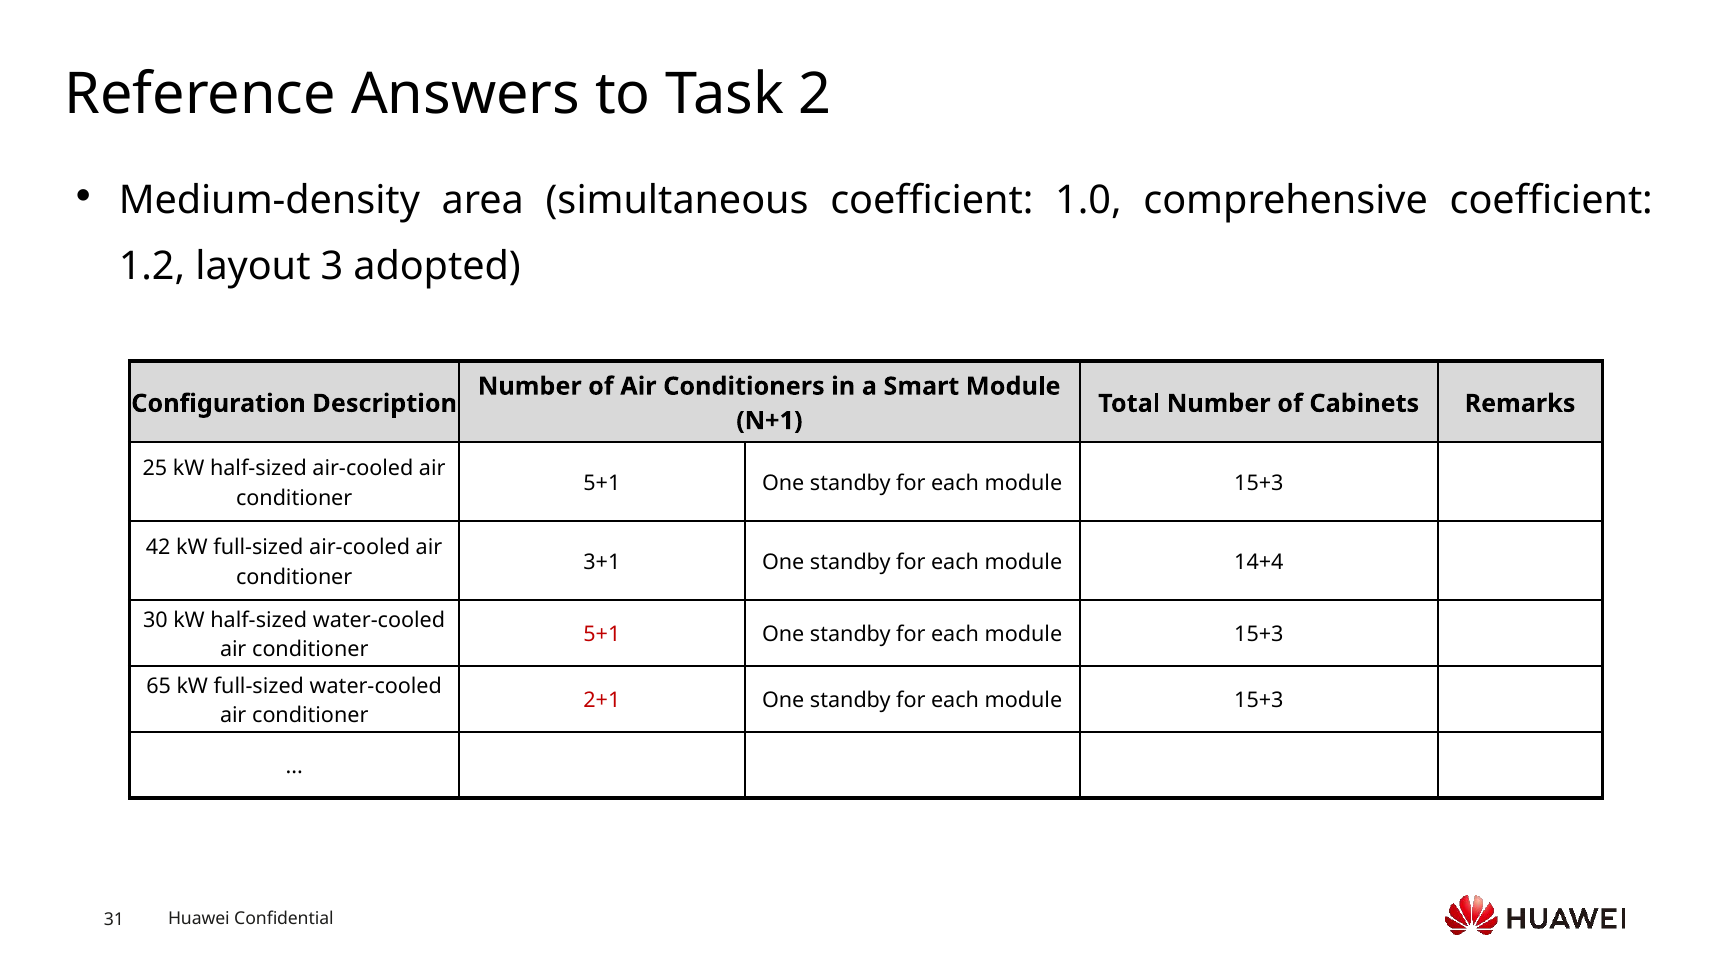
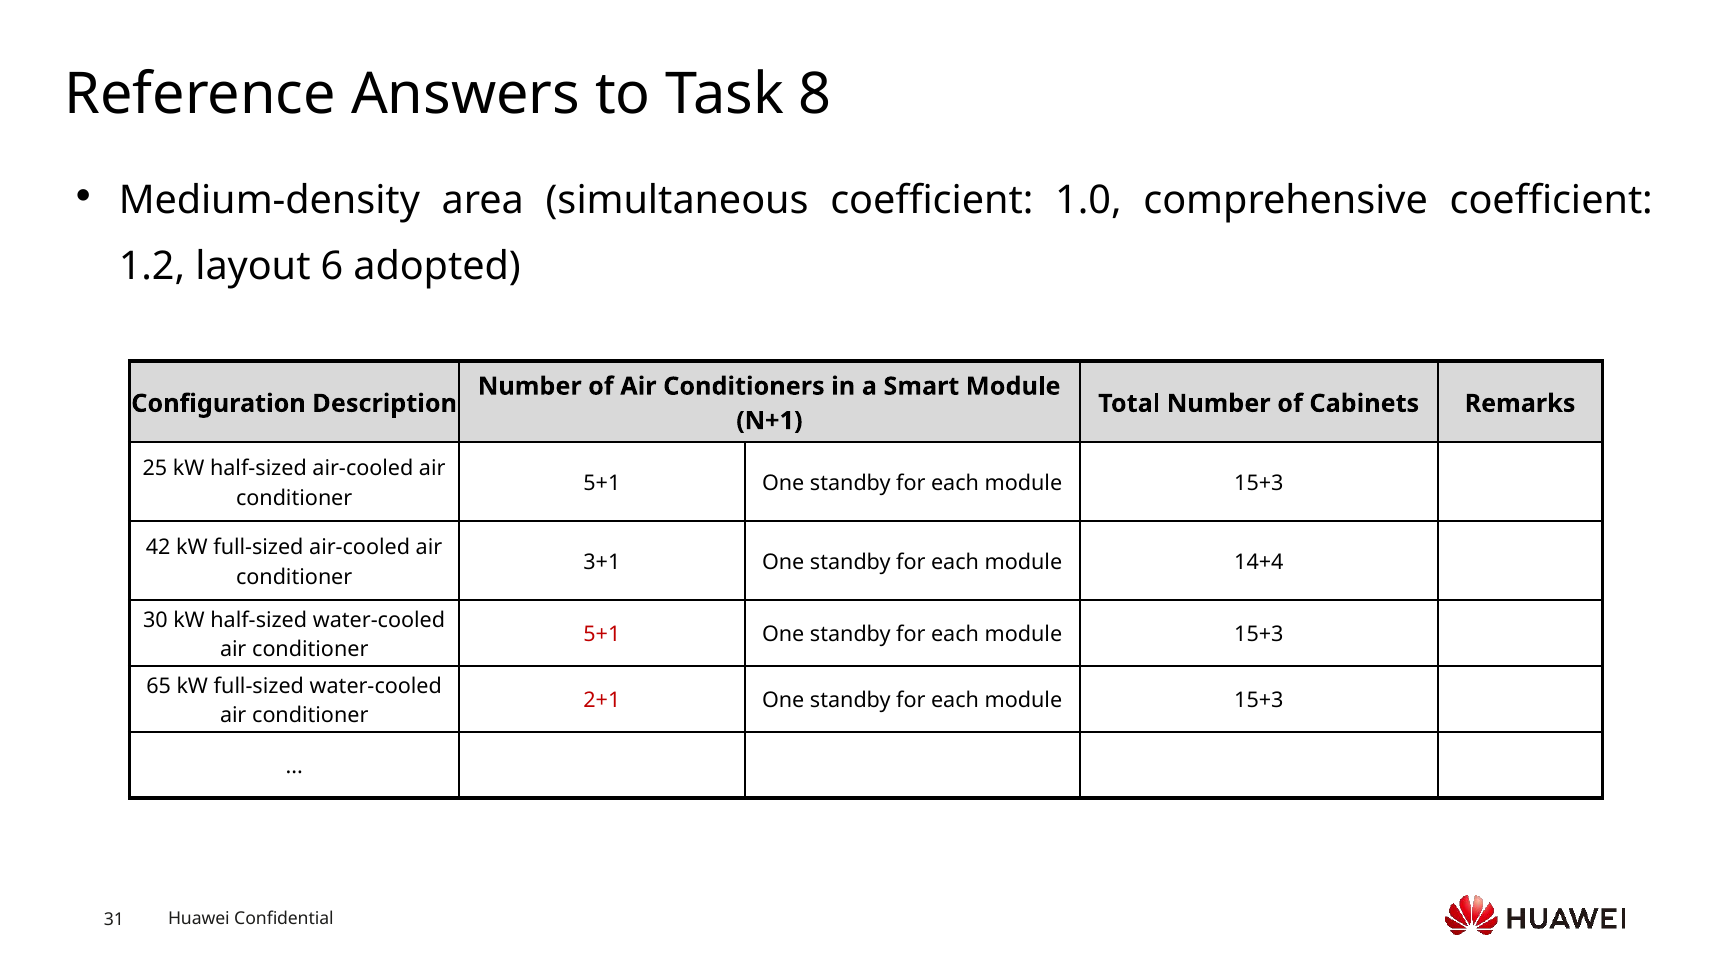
2: 2 -> 8 (815, 94)
3: 3 -> 6 (332, 267)
